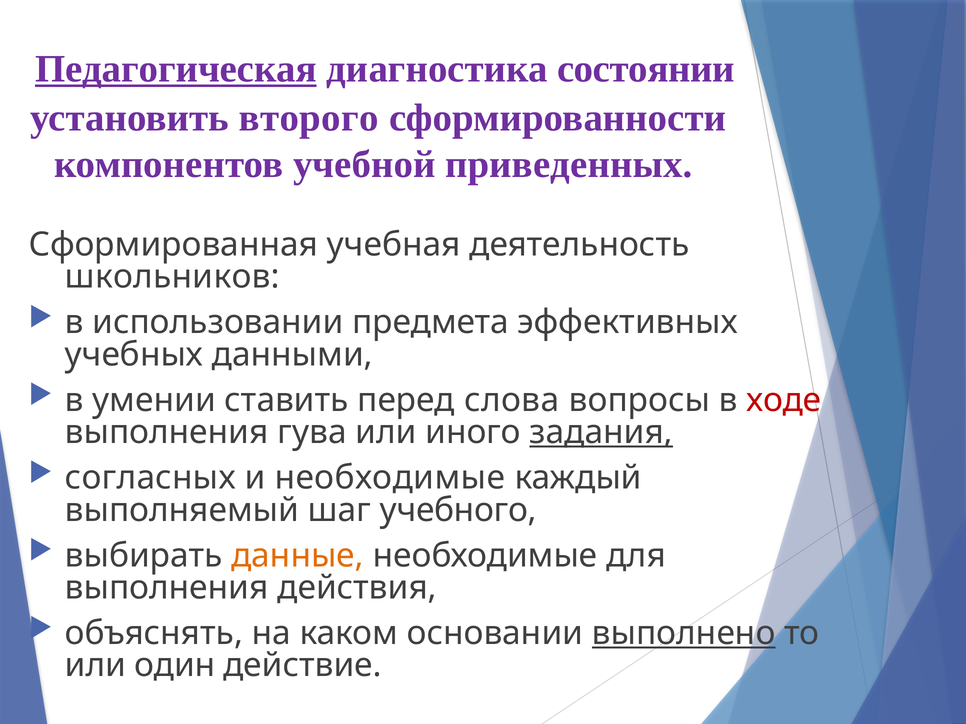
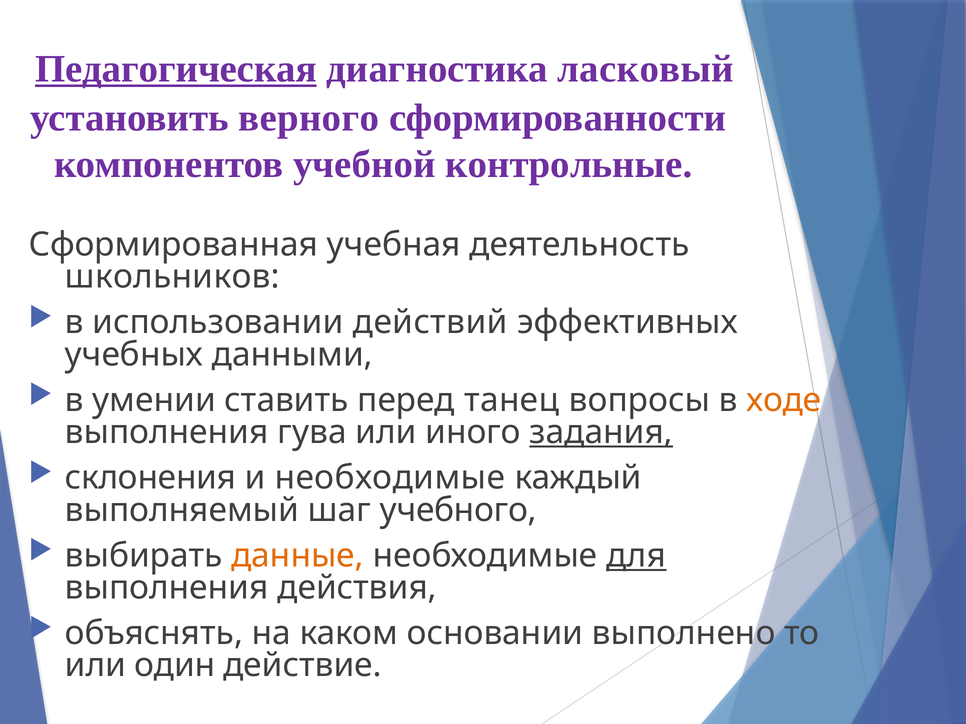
состоянии: состоянии -> ласковый (645, 69)
второго: второго -> верного (309, 118)
приведенных: приведенных -> контрольные (569, 165)
предмета: предмета -> действий (430, 323)
слова: слова -> танец (512, 400)
ходе colour: red -> orange (784, 400)
согласных: согласных -> склонения (151, 478)
для underline: none -> present (636, 556)
выполнено underline: present -> none (684, 634)
